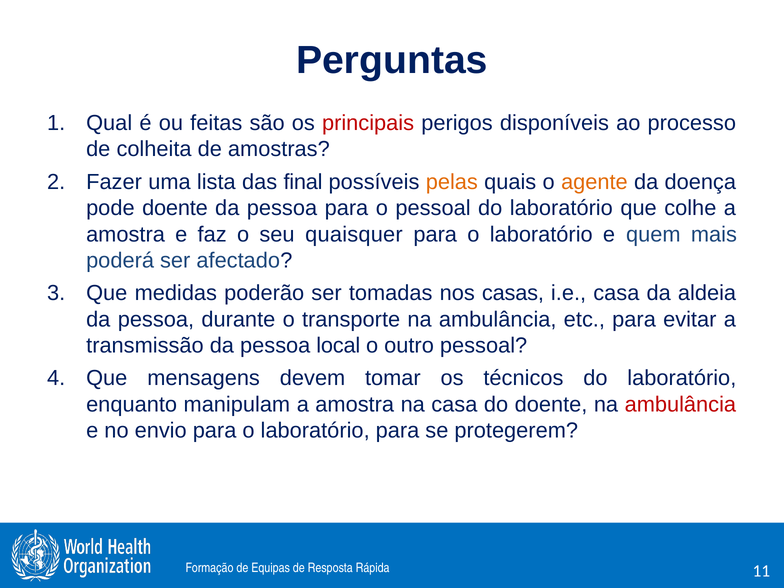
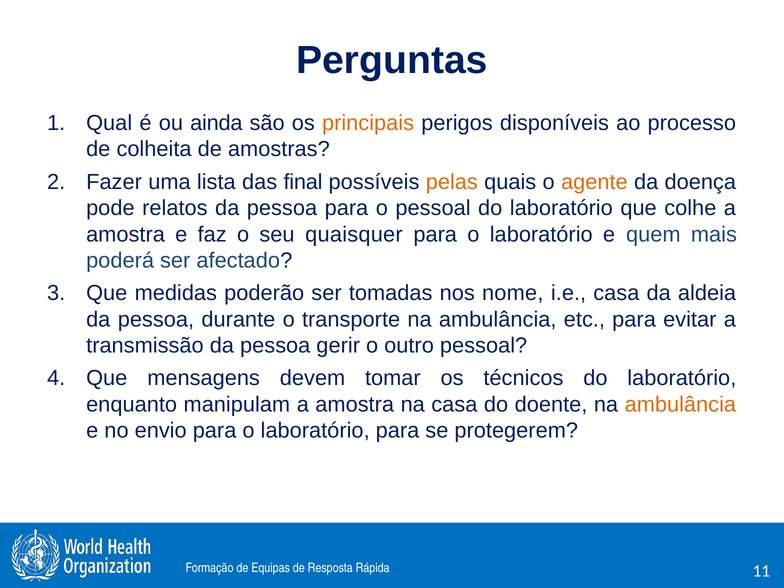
feitas: feitas -> ainda (216, 123)
principais colour: red -> orange (368, 123)
pode doente: doente -> relatos (175, 208)
casas: casas -> nome (513, 293)
local: local -> gerir (338, 346)
ambulância colour: red -> orange (680, 404)
